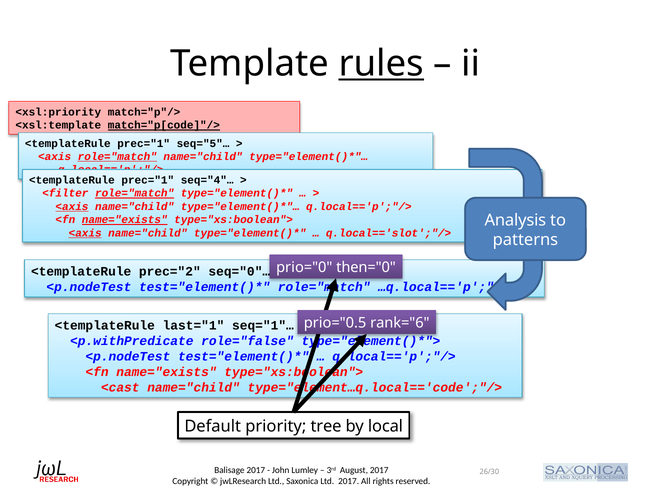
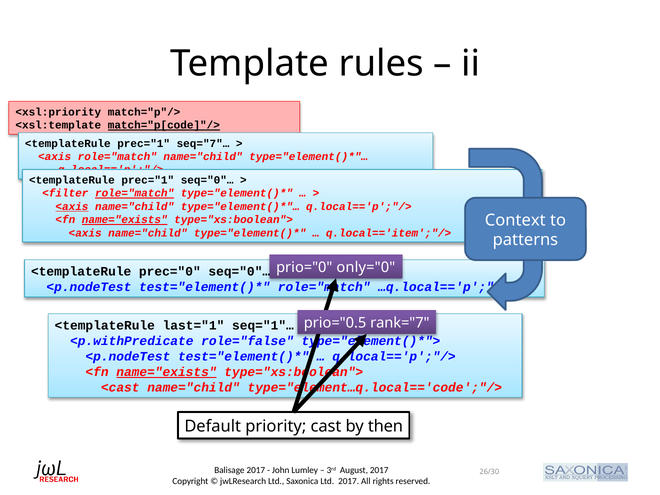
rules underline: present -> none (381, 64)
seq="5"…: seq="5"… -> seq="7"… (203, 143)
role="match underline: present -> none (117, 157)
prec="1 seq="4"…: seq="4"… -> seq="0"… (207, 180)
Analysis: Analysis -> Context (515, 220)
<axis underline: present -> none (85, 233)
q.local=='slot';"/>: q.local=='slot';"/> -> q.local=='item';"/> (389, 233)
then="0: then="0 -> only="0 (366, 267)
prec="2: prec="2 -> prec="0 (170, 272)
rank="6: rank="6 -> rank="7 (400, 323)
name="exists underline: none -> present (166, 372)
tree: tree -> cast (326, 426)
local: local -> then (385, 426)
